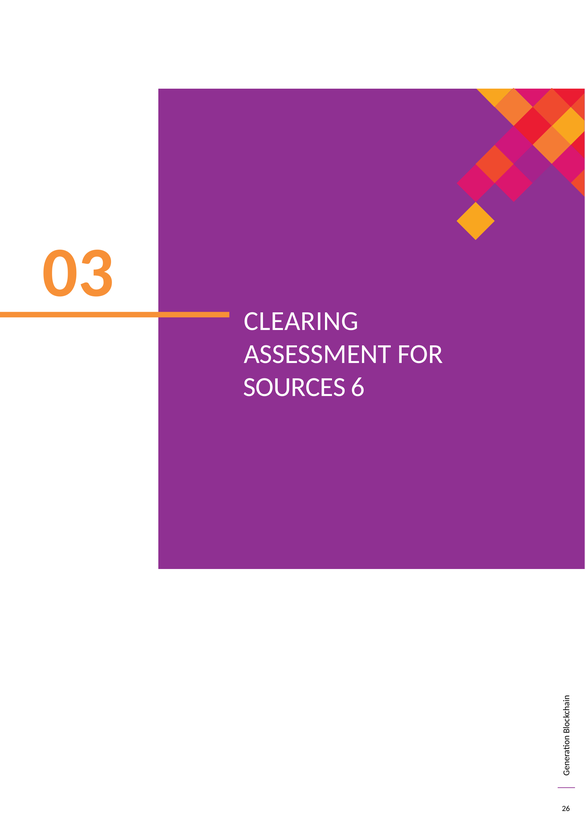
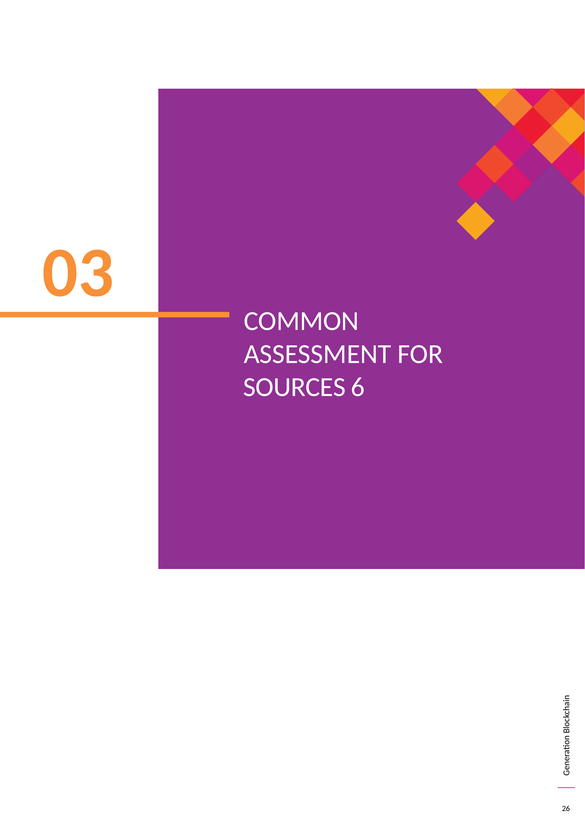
CLEARING: CLEARING -> COMMON (301, 321)
